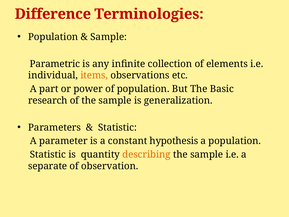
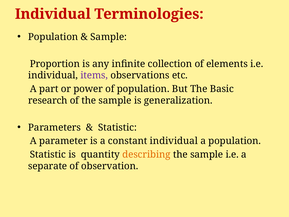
Difference: Difference -> Individual (53, 14)
Parametric: Parametric -> Proportion (55, 64)
items colour: orange -> purple (94, 75)
constant hypothesis: hypothesis -> individual (174, 141)
